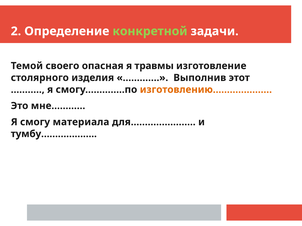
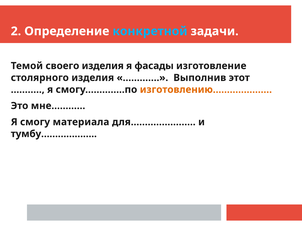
конкретной colour: light green -> light blue (150, 31)
своего опасная: опасная -> изделия (103, 66)
травмы: травмы -> фасады (154, 66)
